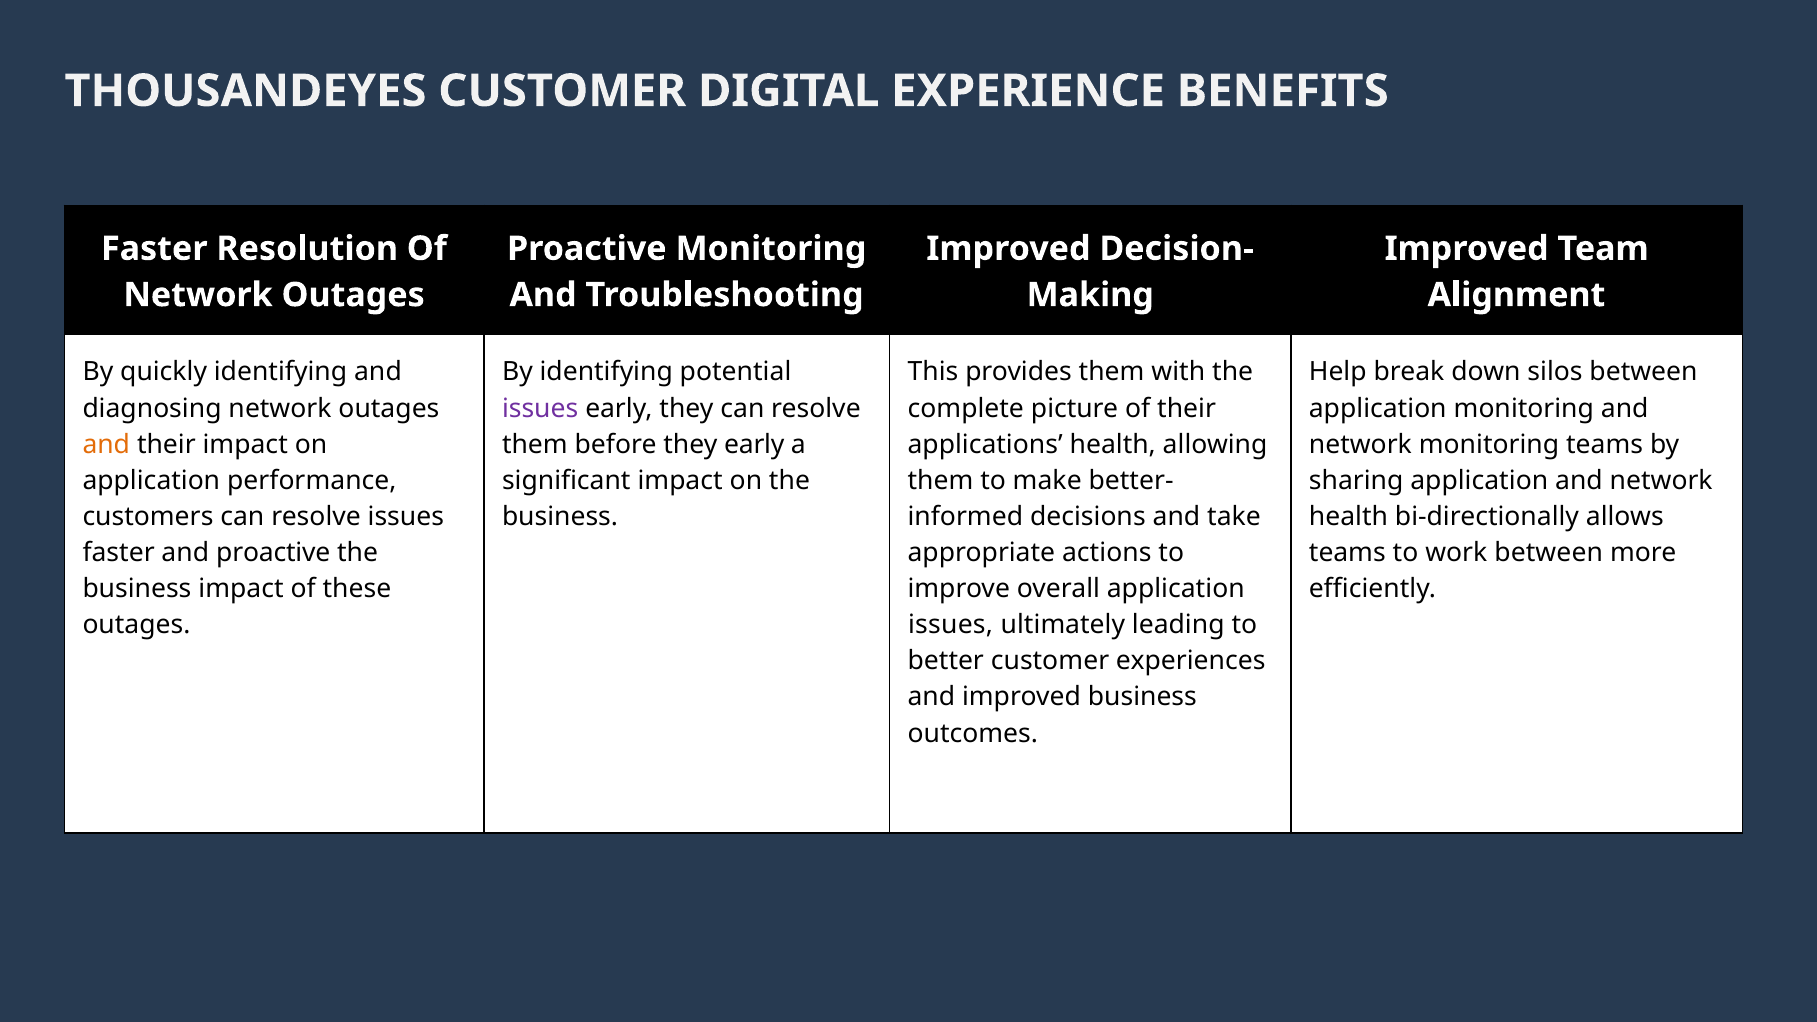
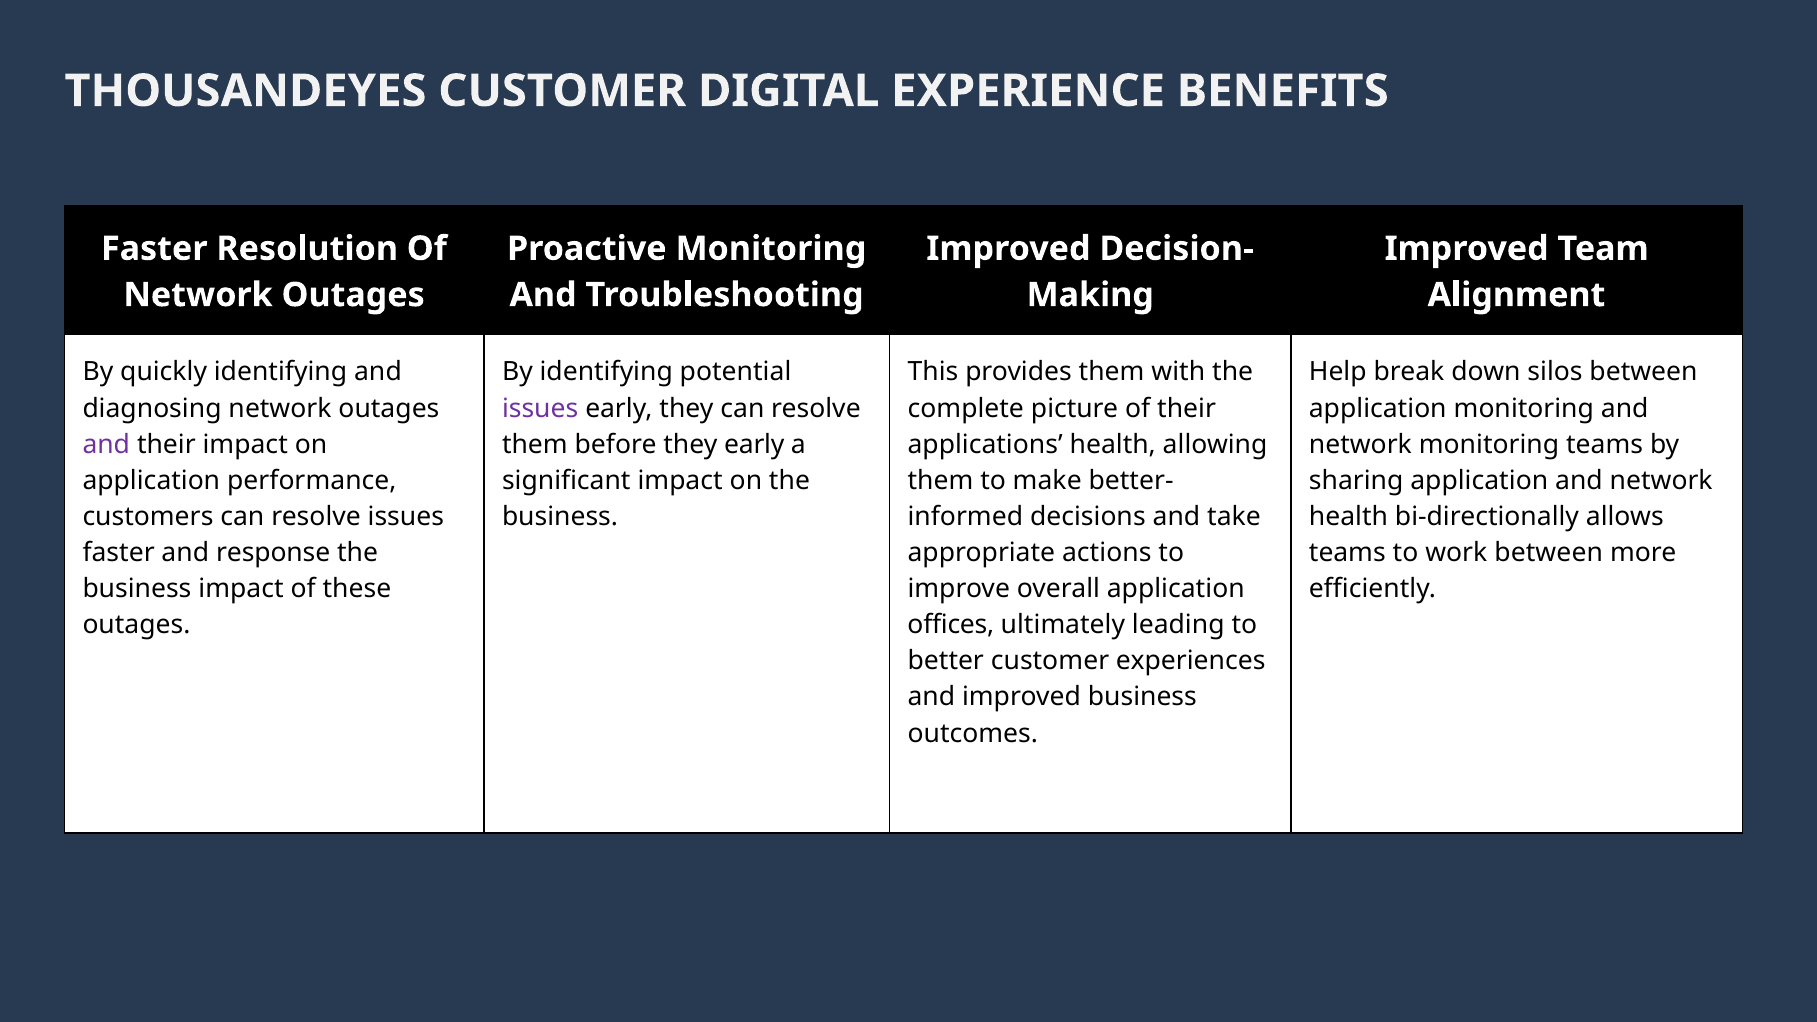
and colour: orange -> purple (106, 444)
and proactive: proactive -> response (273, 553)
issues: issues -> offices (951, 625)
